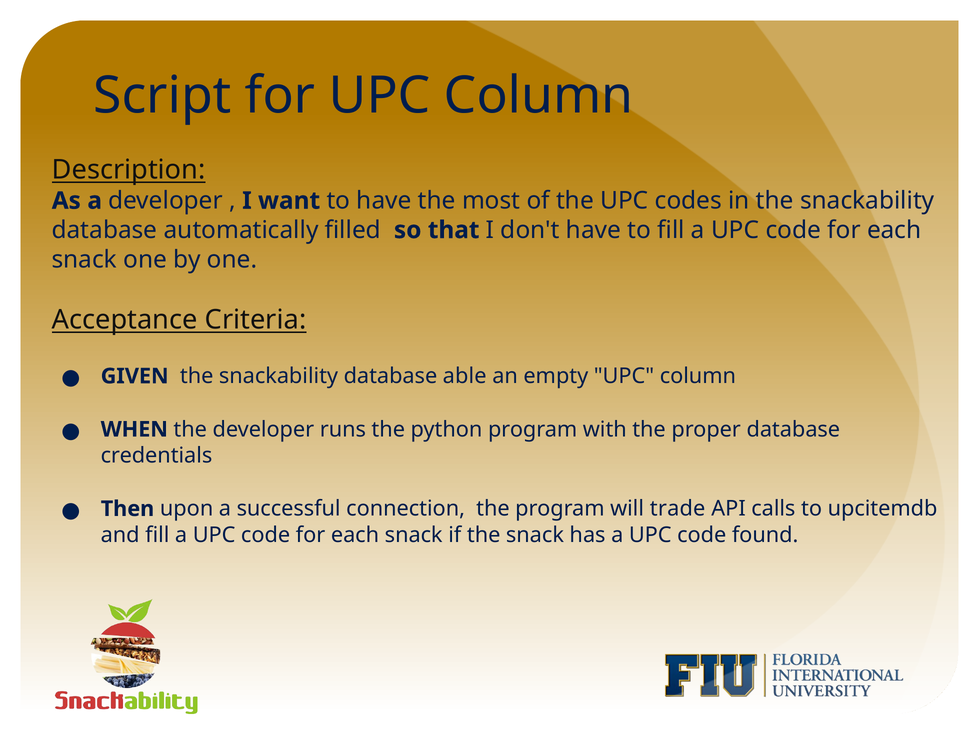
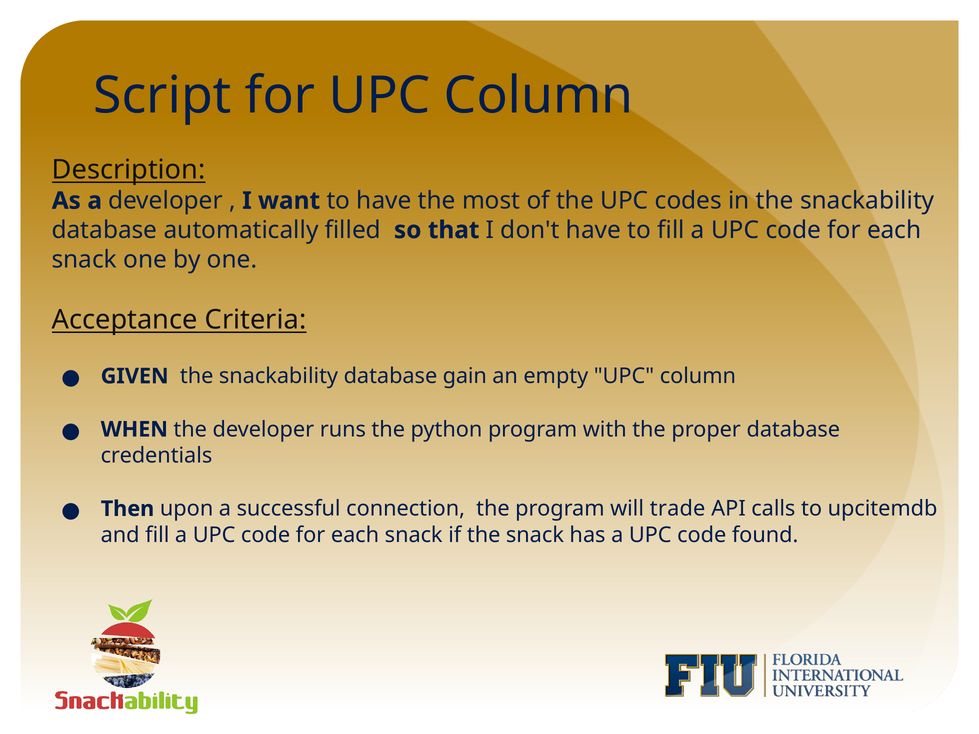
able: able -> gain (465, 376)
